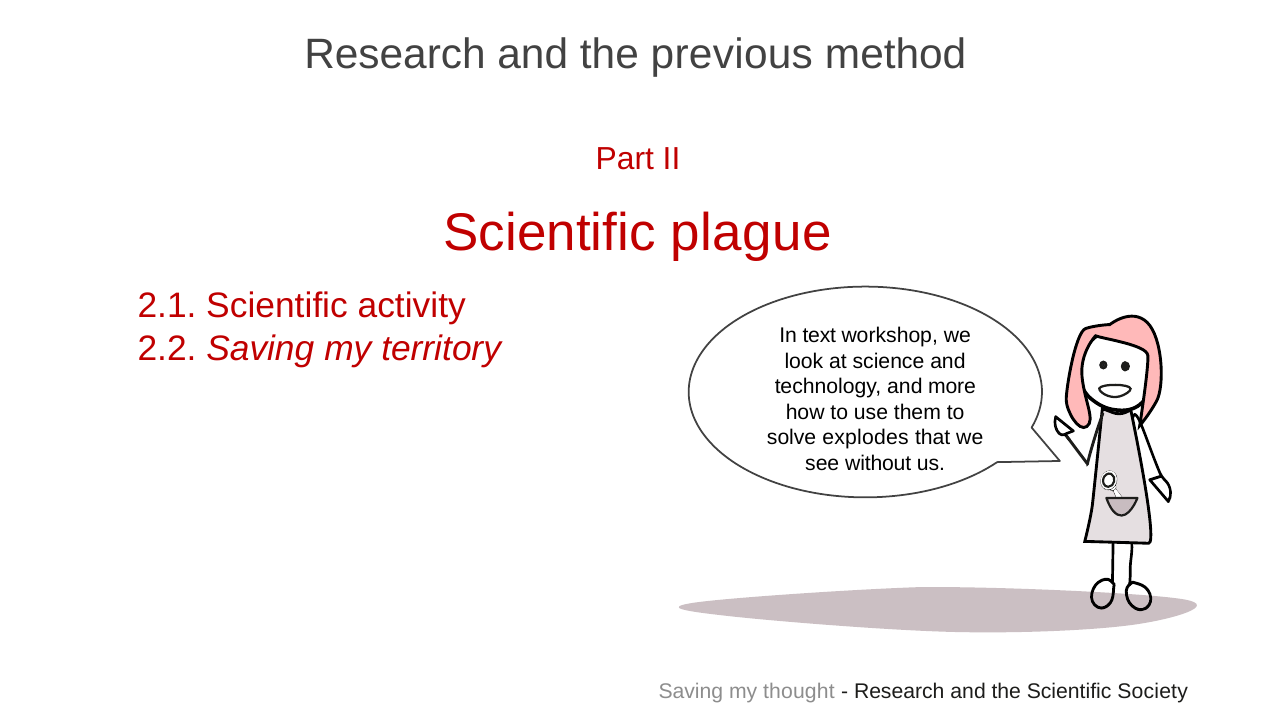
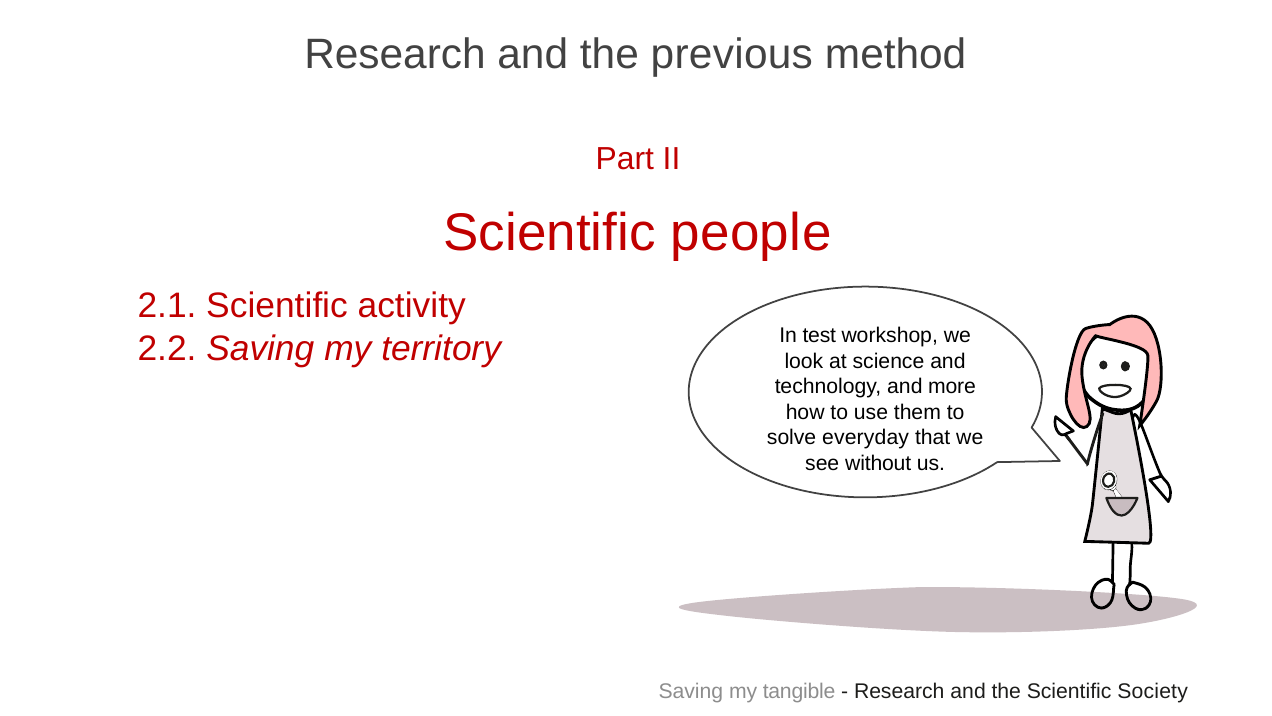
plague: plague -> people (751, 233)
text: text -> test (819, 336)
explodes: explodes -> everyday (866, 438)
thought: thought -> tangible (799, 692)
